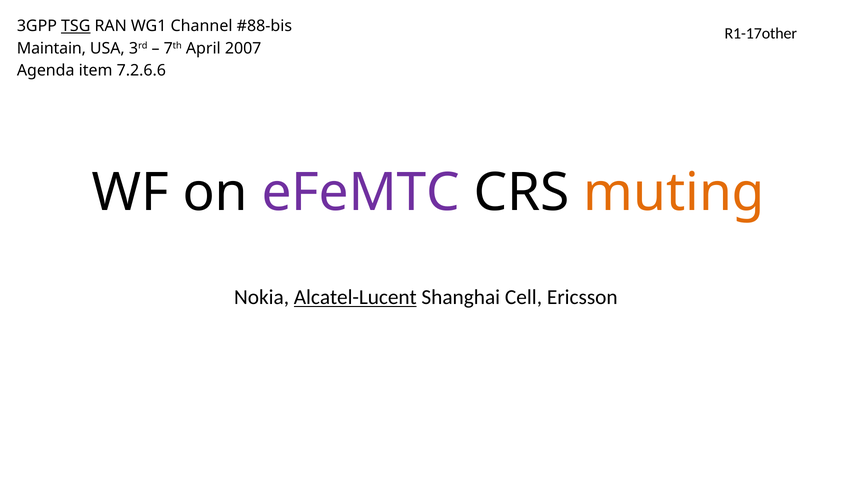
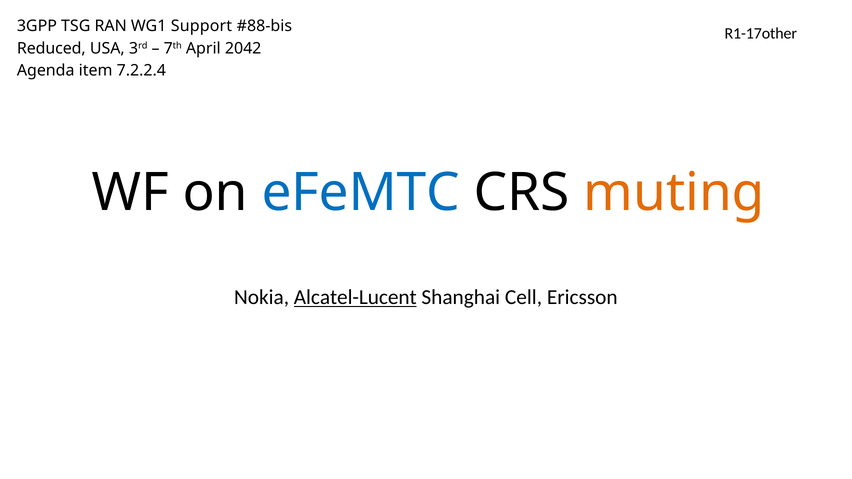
TSG underline: present -> none (76, 26)
Channel: Channel -> Support (201, 26)
Maintain: Maintain -> Reduced (51, 48)
2007: 2007 -> 2042 (243, 48)
7.2.6.6: 7.2.6.6 -> 7.2.2.4 (141, 71)
eFeMTC colour: purple -> blue (361, 193)
